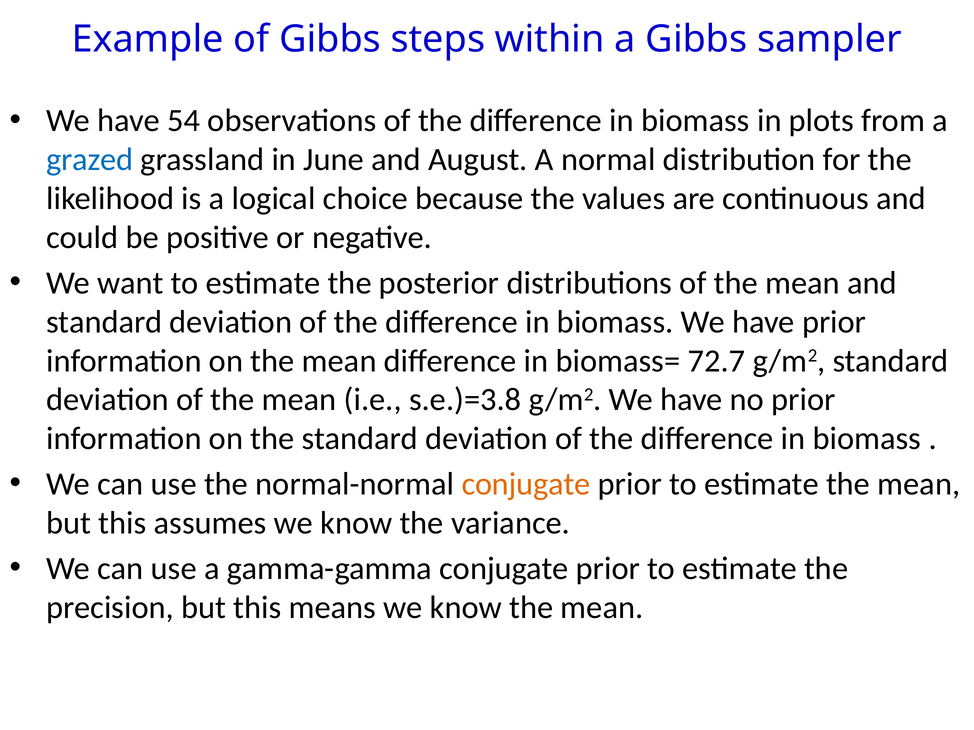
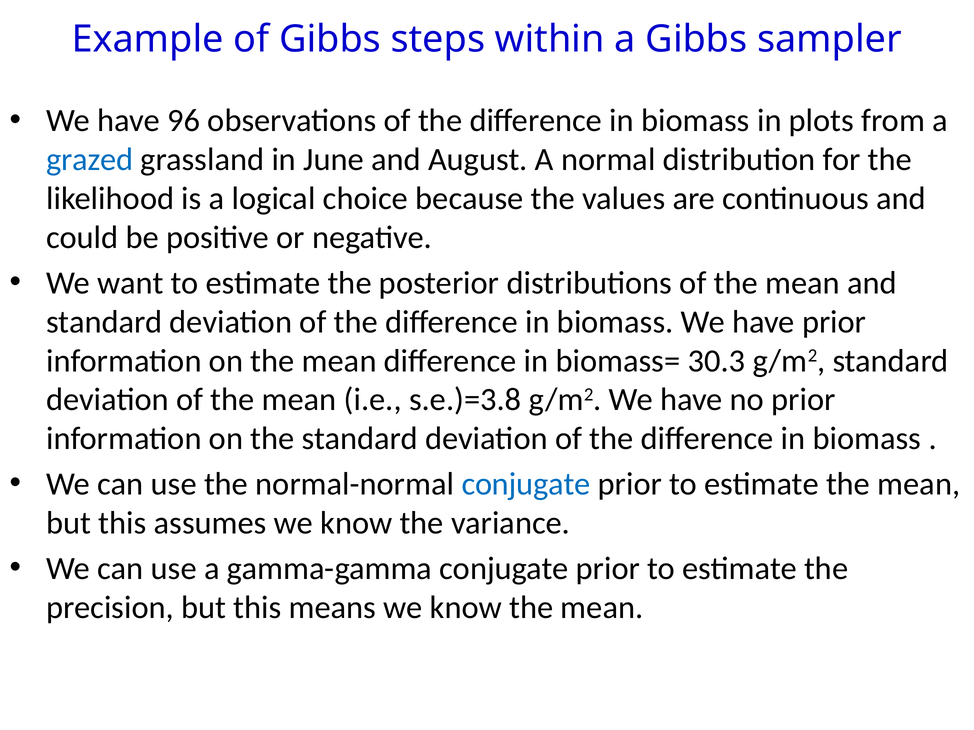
54: 54 -> 96 (184, 121)
72.7: 72.7 -> 30.3 (716, 361)
conjugate colour: orange -> blue (526, 484)
